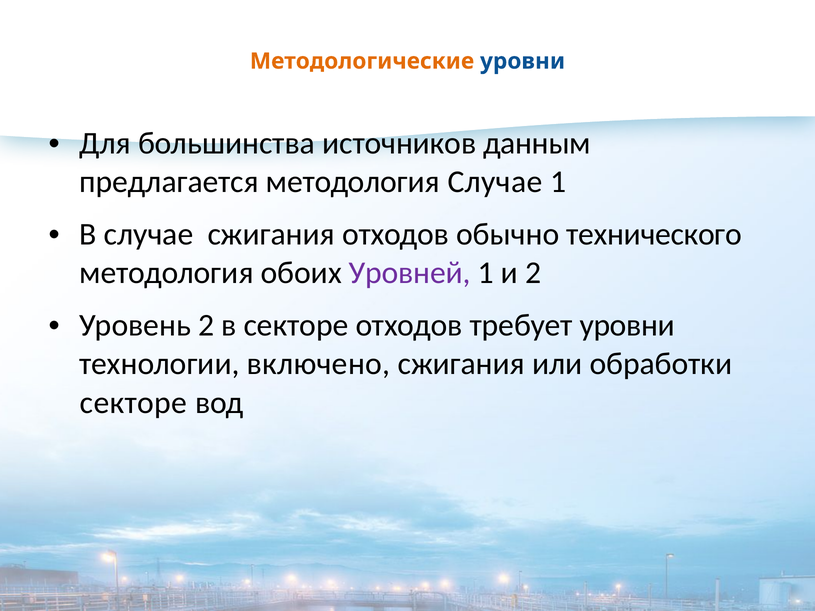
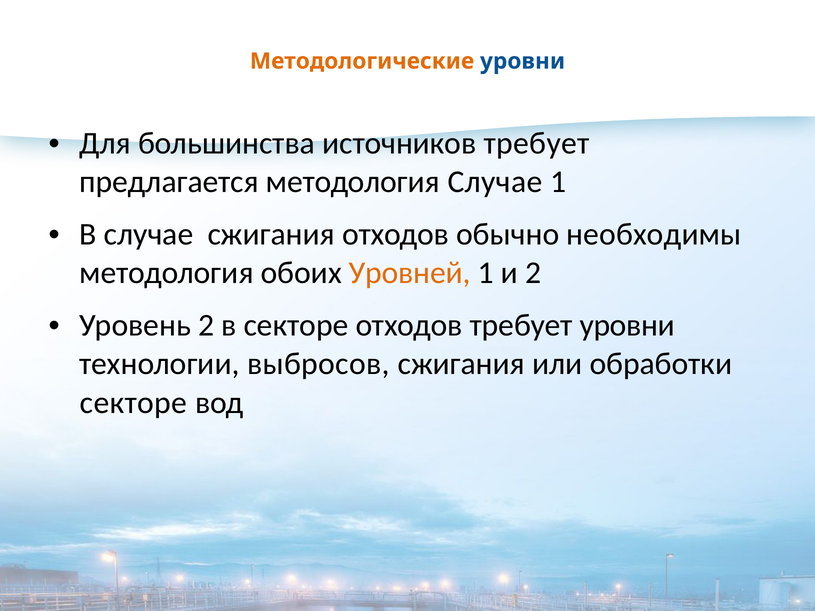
источников данным: данным -> требует (537, 143)
технического: технического -> необходимы (654, 234)
Уровней colour: purple -> orange (410, 273)
включено: включено -> выбросов (318, 364)
